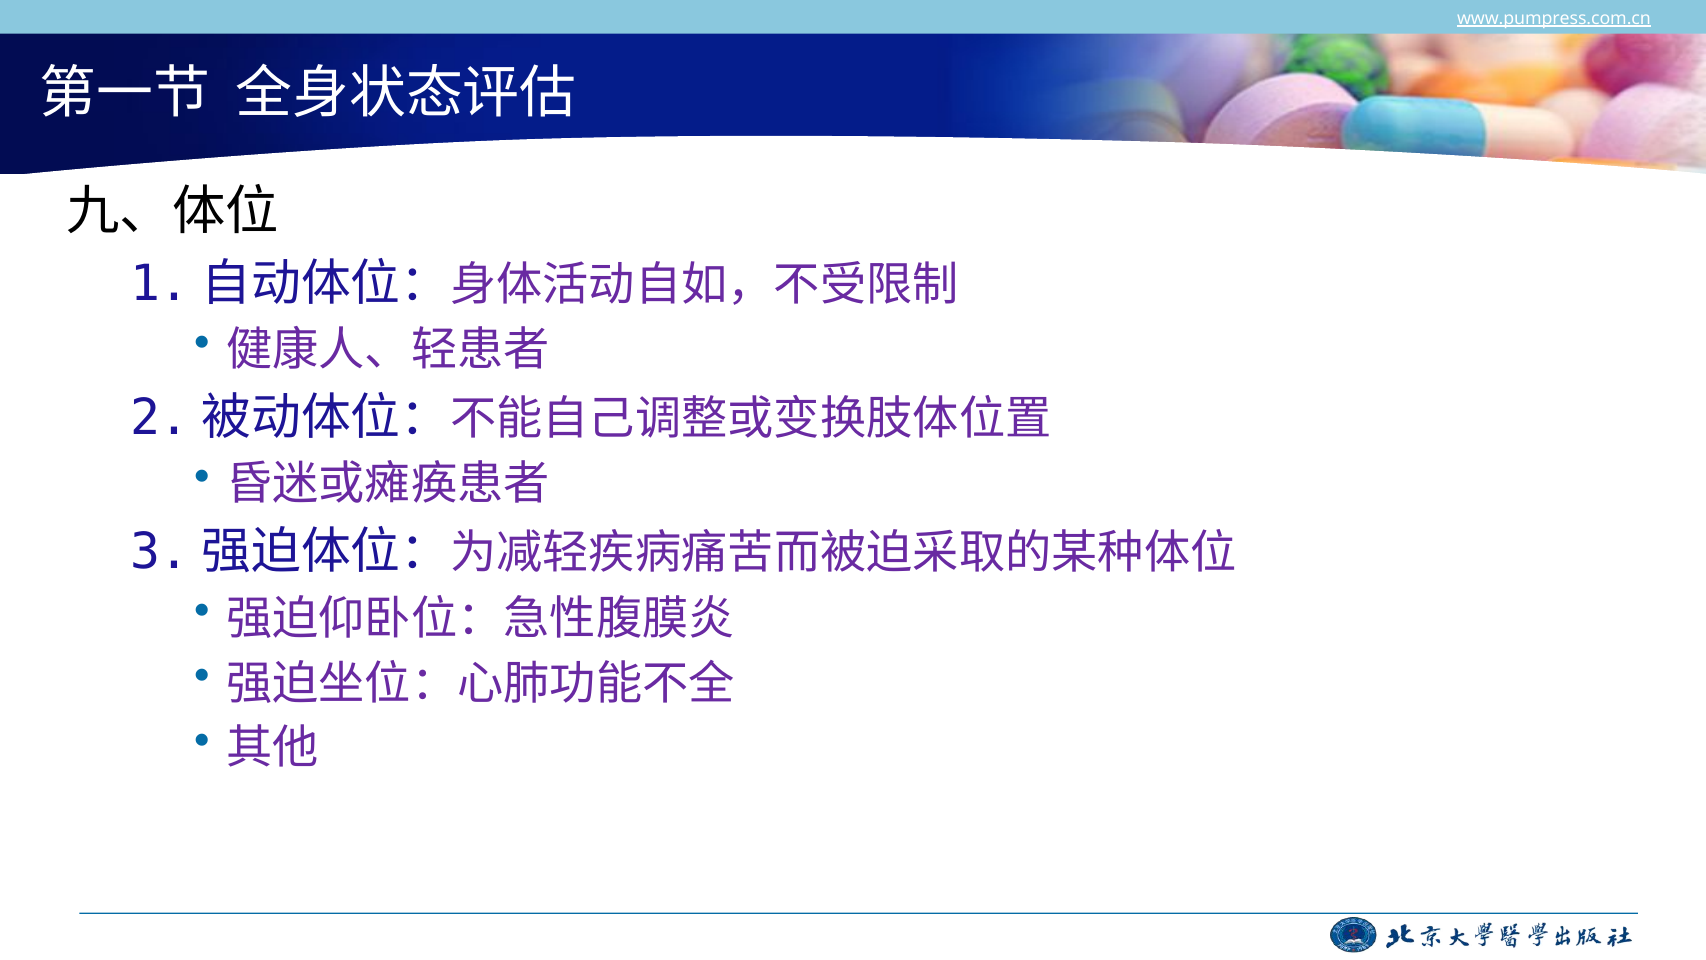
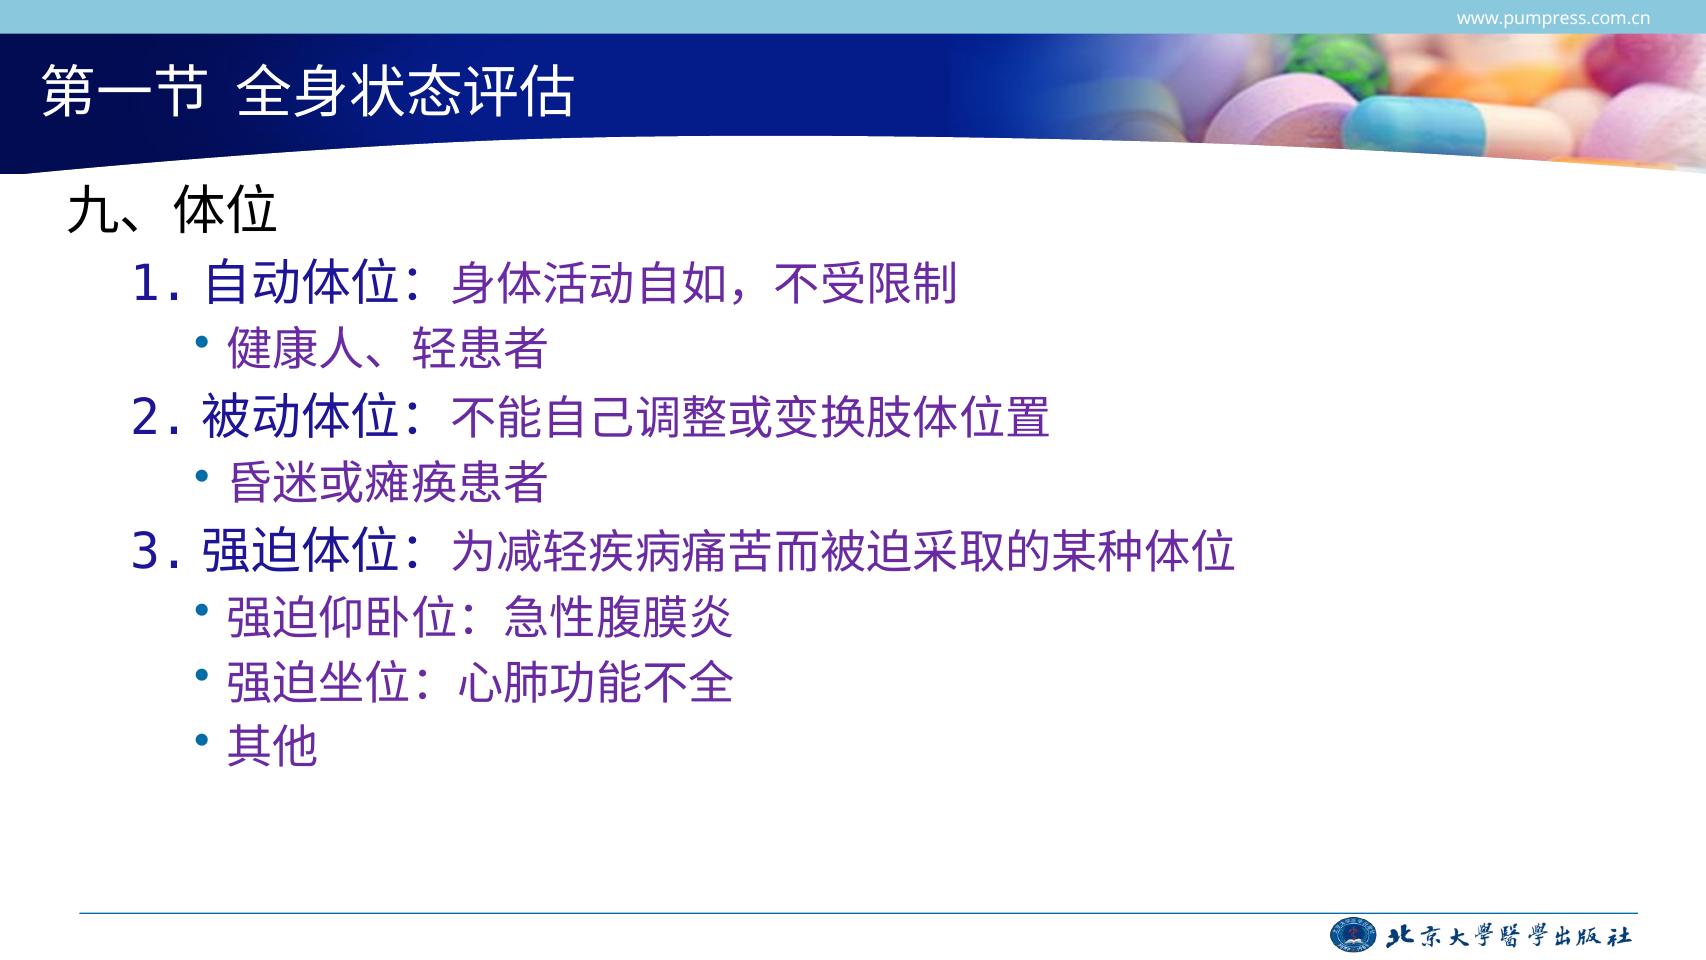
www.pumpress.com.cn underline: present -> none (1554, 18)
